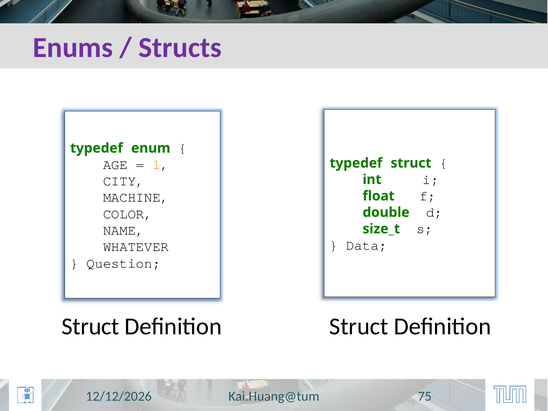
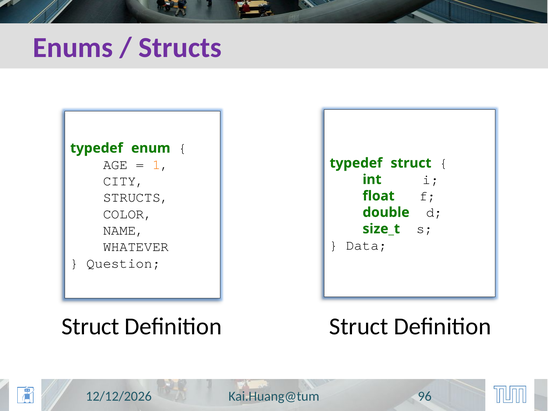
MACHINE: MACHINE -> STRUCTS (136, 197)
75: 75 -> 96 (425, 396)
